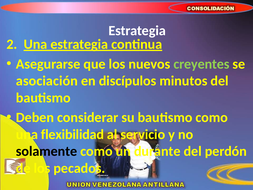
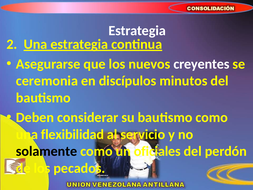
creyentes colour: light green -> white (201, 64)
asociación: asociación -> ceremonia (47, 81)
durante: durante -> oficiales (157, 151)
